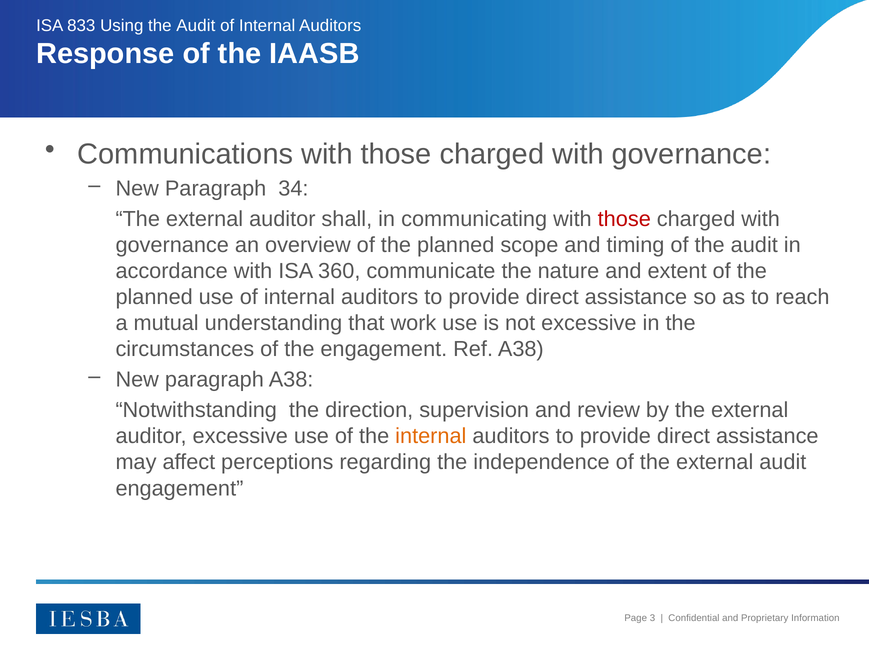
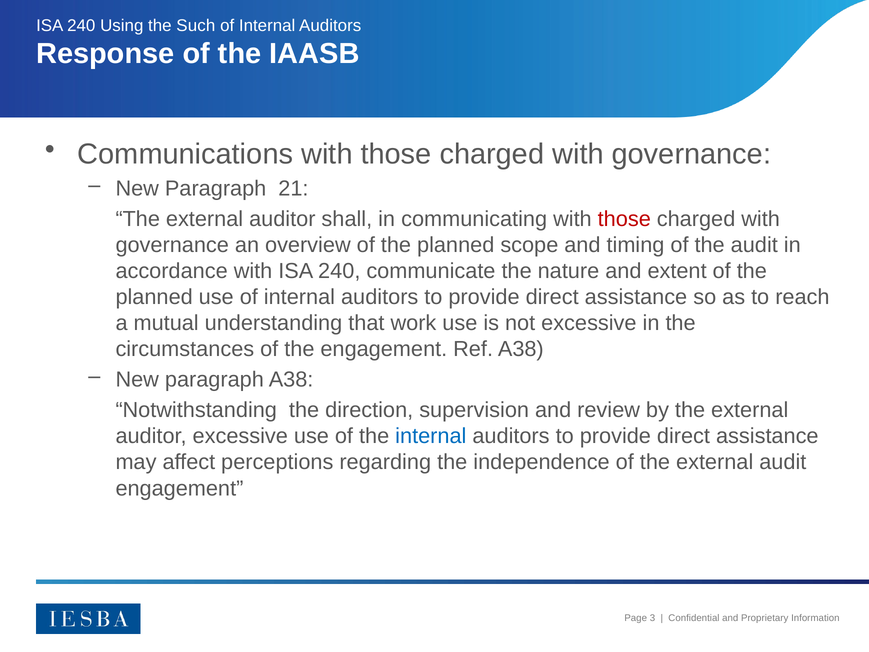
833: 833 -> 240 (81, 26)
Using the Audit: Audit -> Such (196, 26)
34: 34 -> 21 (293, 188)
with ISA 360: 360 -> 240 (339, 271)
internal colour: orange -> blue (431, 436)
